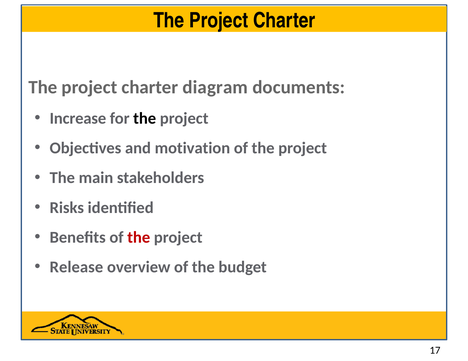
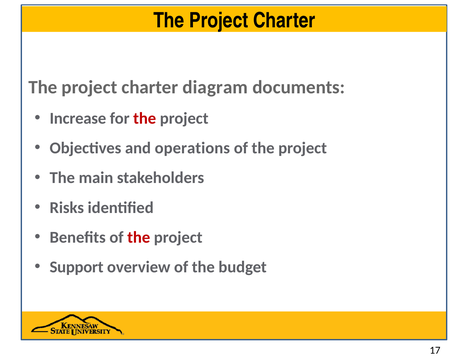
the colour: black -> red (145, 119)
motivation: motivation -> operations (192, 148)
Release: Release -> Support (77, 268)
